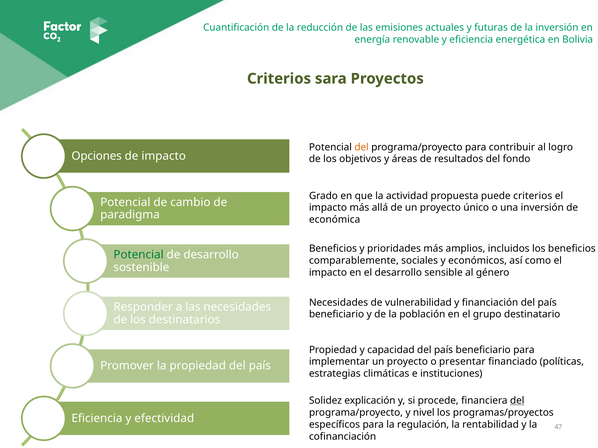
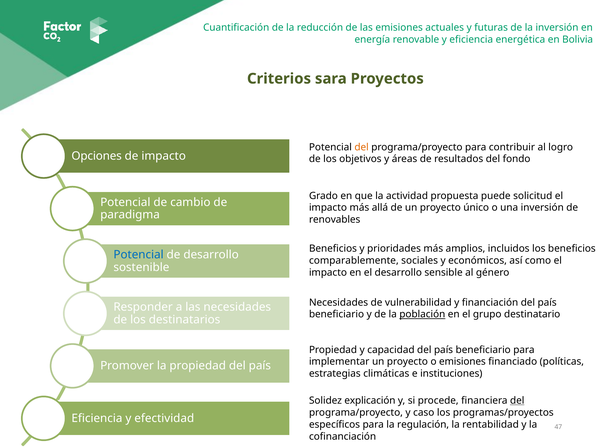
puede criterios: criterios -> solicitud (533, 196)
económica: económica -> renovables (335, 220)
Potencial colour: green -> blue (139, 255)
población underline: none -> present (422, 315)
o presentar: presentar -> emisiones (462, 362)
nivel: nivel -> caso (424, 413)
